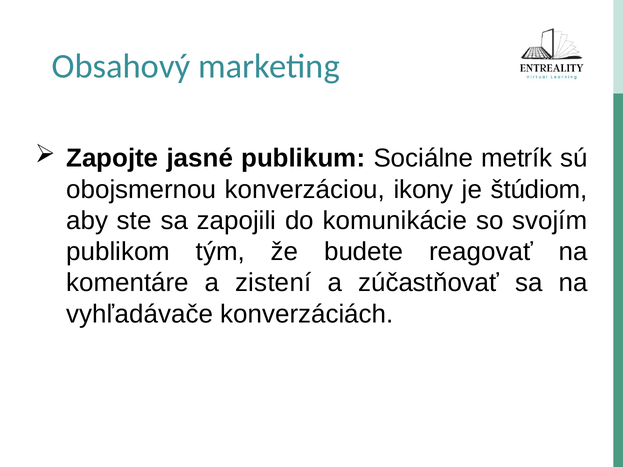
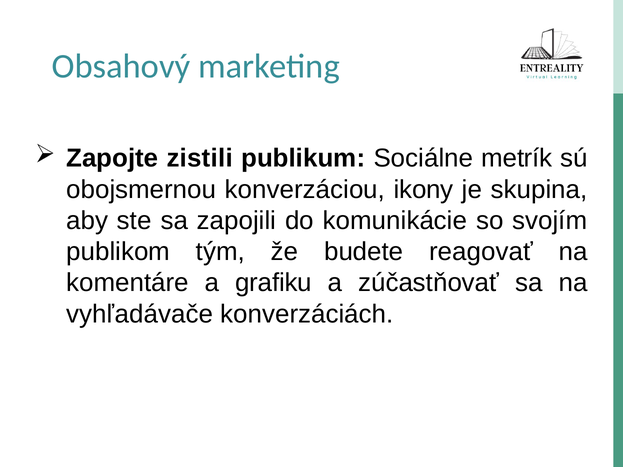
jasné: jasné -> zistili (200, 158)
štúdiom: štúdiom -> skupina (539, 190)
zistení: zistení -> grafiku (274, 283)
